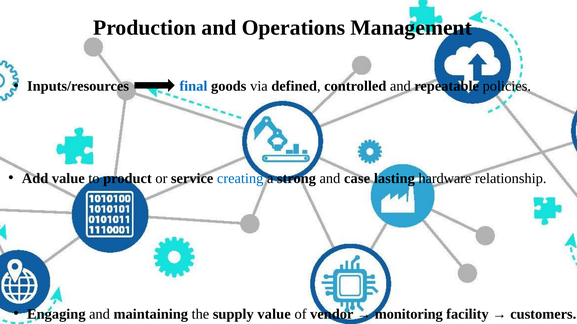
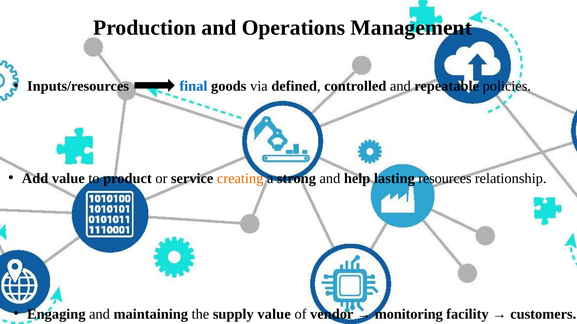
creating colour: blue -> orange (240, 179)
case: case -> help (357, 179)
hardware: hardware -> resources (445, 179)
